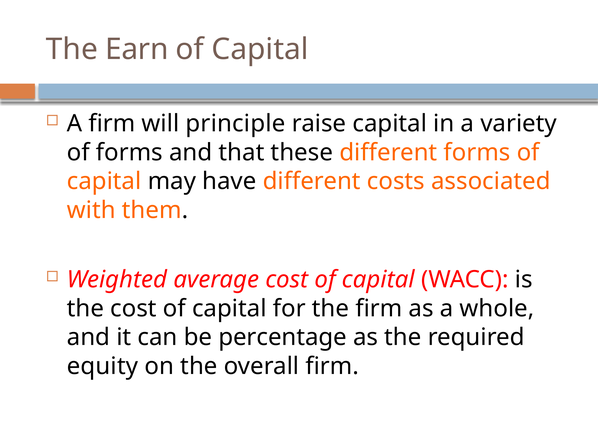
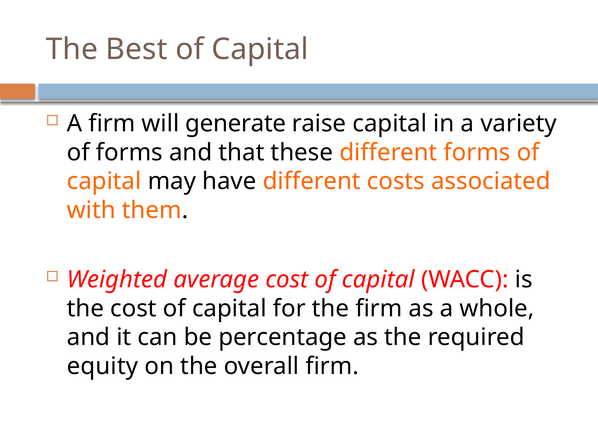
Earn: Earn -> Best (137, 49)
principle: principle -> generate (236, 124)
